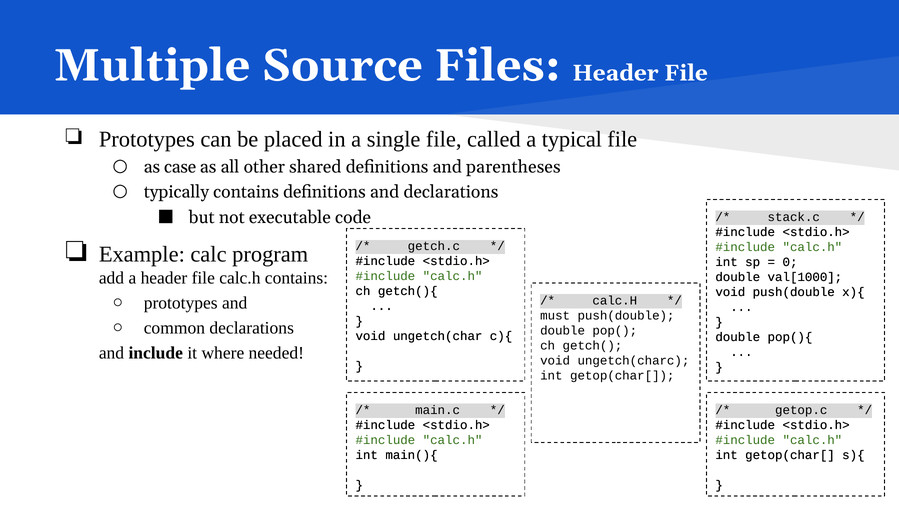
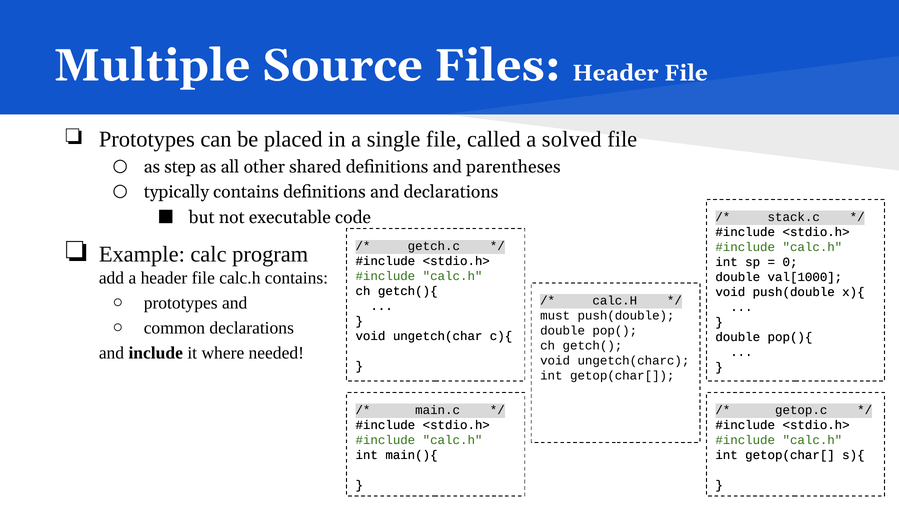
typical: typical -> solved (572, 139)
case: case -> step (180, 167)
